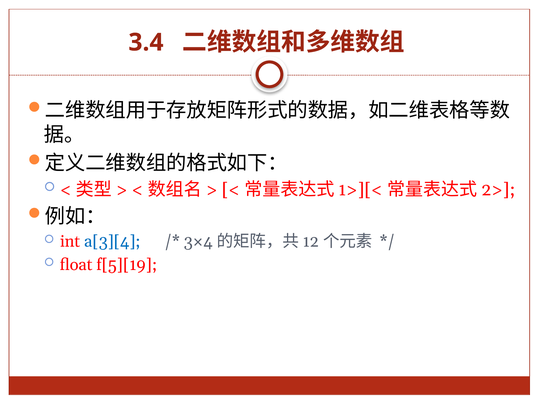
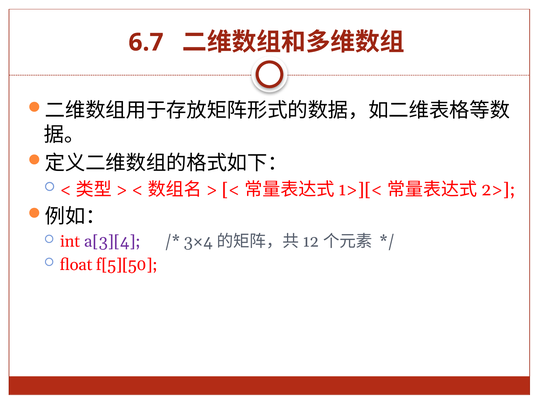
3.4: 3.4 -> 6.7 (146, 42)
a[3][4 colour: blue -> purple (112, 242)
f[5][19: f[5][19 -> f[5][50 (127, 265)
